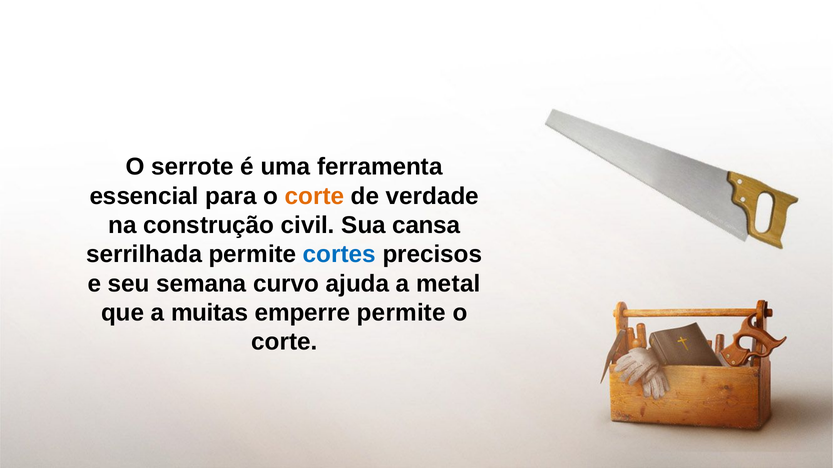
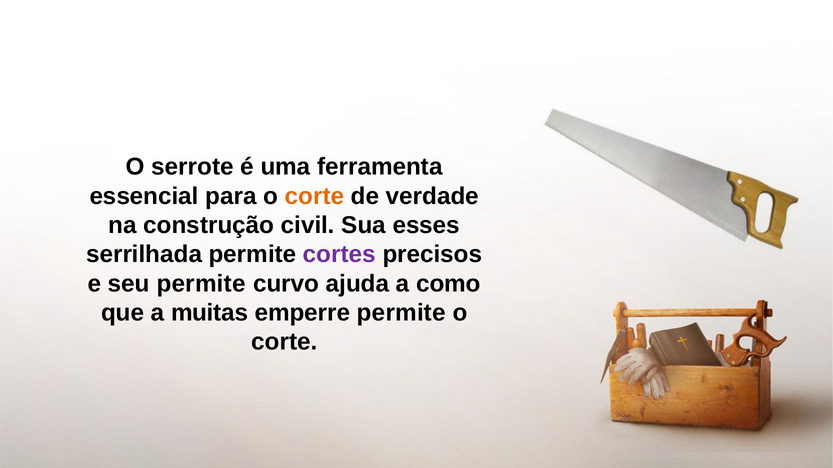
cansa: cansa -> esses (426, 225)
cortes colour: blue -> purple (339, 255)
seu semana: semana -> permite (201, 284)
metal: metal -> como (448, 284)
